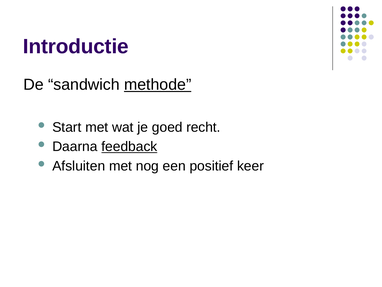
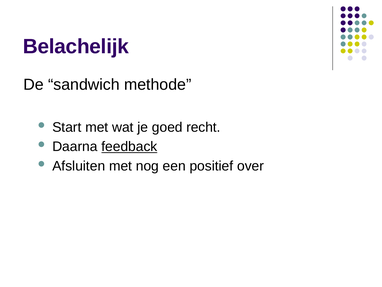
Introductie: Introductie -> Belachelijk (76, 46)
methode underline: present -> none (158, 84)
keer: keer -> over (250, 166)
